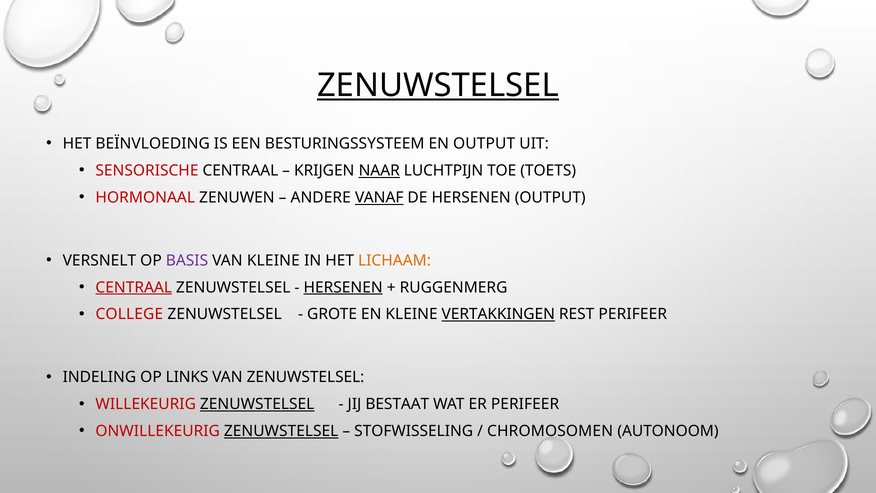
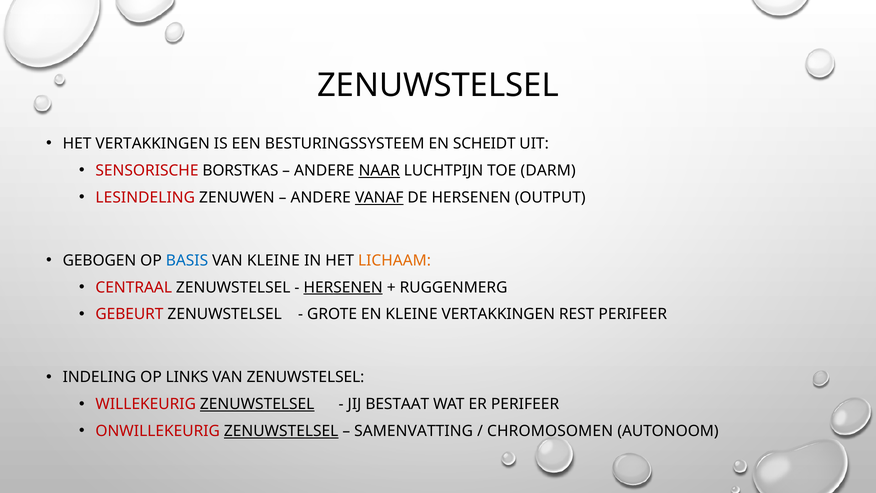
ZENUWSTELSEL underline: present -> none (438, 85)
HET BEÏNVLOEDING: BEÏNVLOEDING -> VERTAKKINGEN (153, 144)
EN OUTPUT: OUTPUT -> SCHEIDT (484, 144)
SENSORISCHE CENTRAAL: CENTRAAL -> BORSTKAS (240, 170)
KRIJGEN: KRIJGEN -> ANDERE (324, 170)
TOETS: TOETS -> DARM (548, 170)
HORMONAAL: HORMONAAL -> LESINDELING (145, 197)
VERSNELT: VERSNELT -> GEBOGEN (99, 260)
BASIS colour: purple -> blue (187, 260)
CENTRAAL underline: present -> none (134, 287)
COLLEGE: COLLEGE -> GEBEURT (129, 314)
VERTAKKINGEN underline: present -> none (498, 314)
STOFWISSELING: STOFWISSELING -> SAMENVATTING (414, 431)
